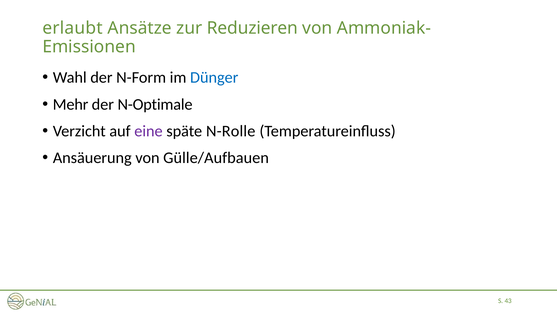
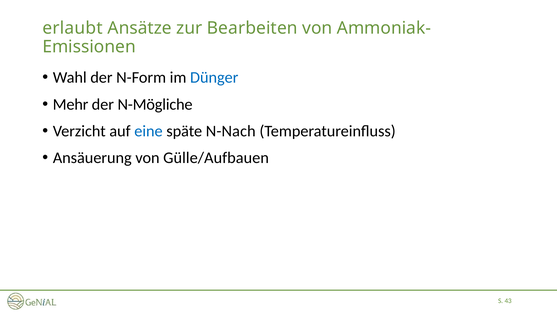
Reduzieren: Reduzieren -> Bearbeiten (252, 28)
N-Optimale: N-Optimale -> N-Mögliche (155, 104)
eine colour: purple -> blue (148, 131)
N-Rolle: N-Rolle -> N-Nach (231, 131)
